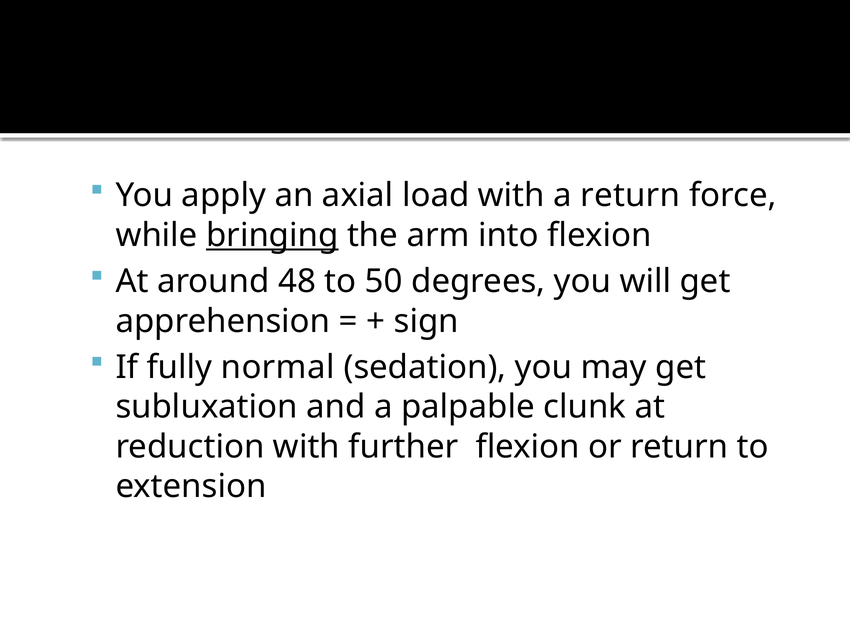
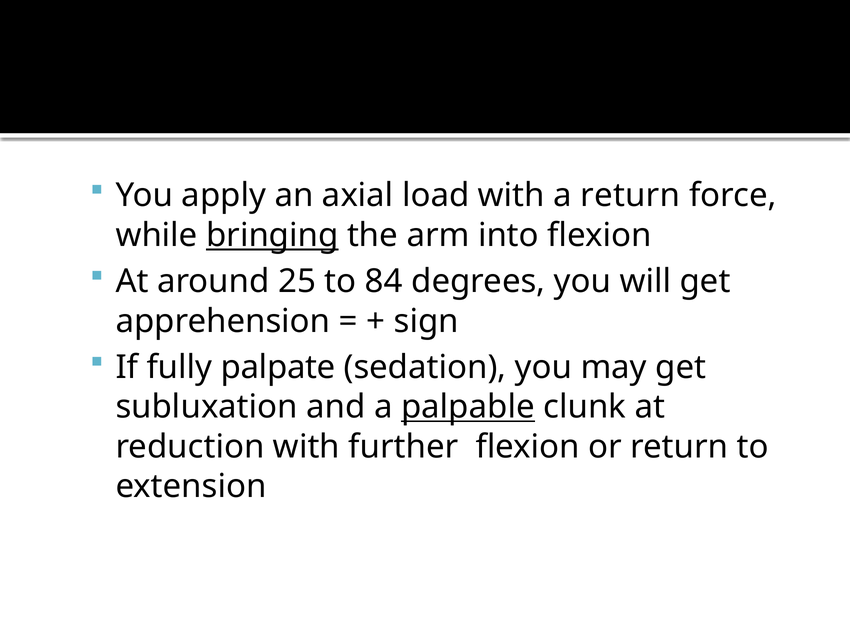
48: 48 -> 25 (297, 282)
50: 50 -> 84 (384, 282)
normal: normal -> palpate (278, 368)
palpable underline: none -> present (468, 407)
